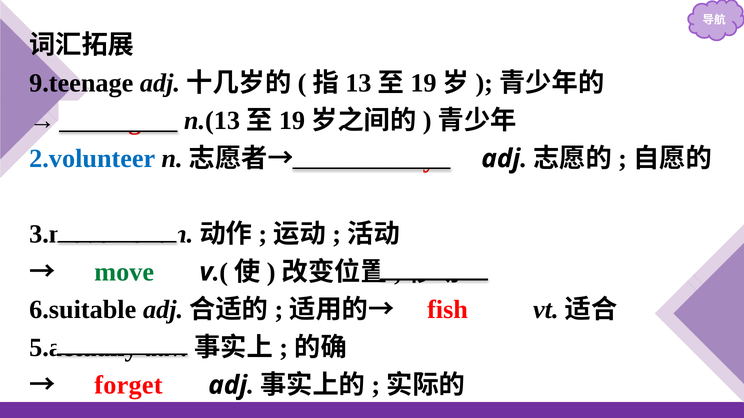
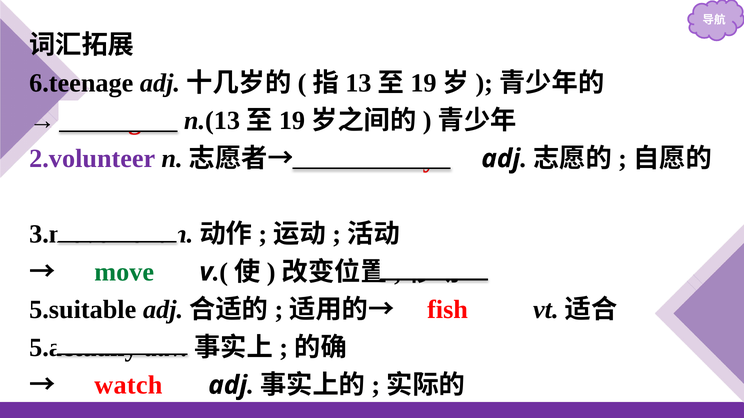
9.teenage: 9.teenage -> 6.teenage (81, 83)
2.volunteer colour: blue -> purple (92, 159)
6.suitable: 6.suitable -> 5.suitable (83, 310)
forget: forget -> watch (128, 386)
